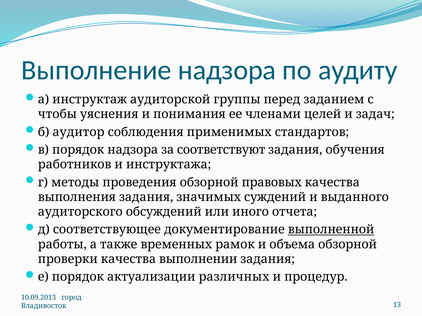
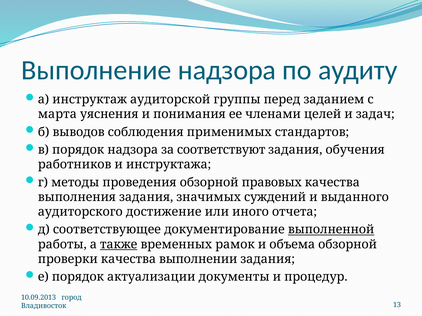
чтобы: чтобы -> марта (57, 114)
аудитор: аудитор -> выводов (79, 132)
обсуждений: обсуждений -> достижение (164, 212)
также underline: none -> present (119, 245)
различных: различных -> документы (234, 277)
